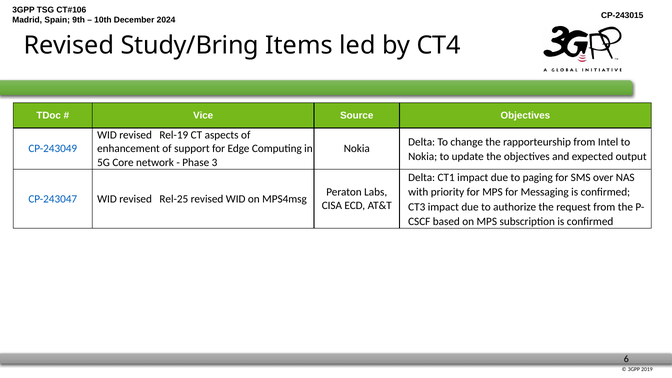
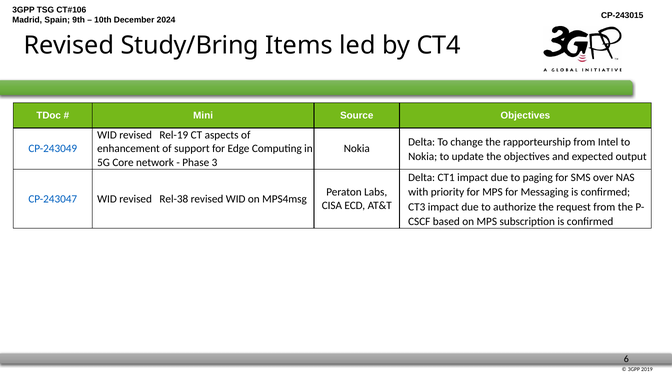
Vice: Vice -> Mini (203, 116)
Rel-25: Rel-25 -> Rel-38 (174, 199)
